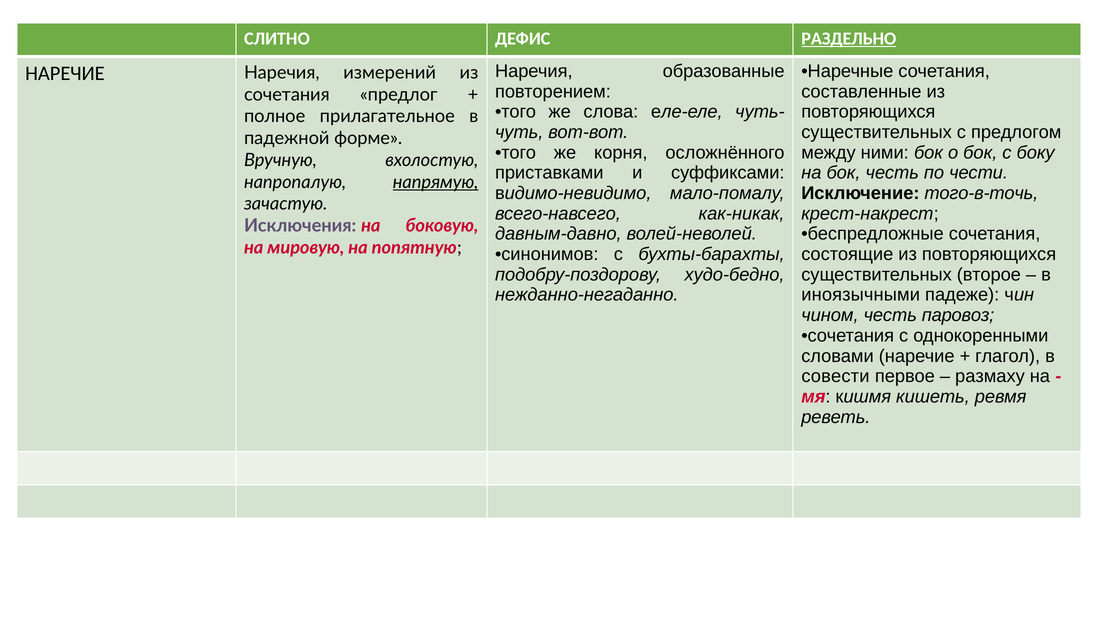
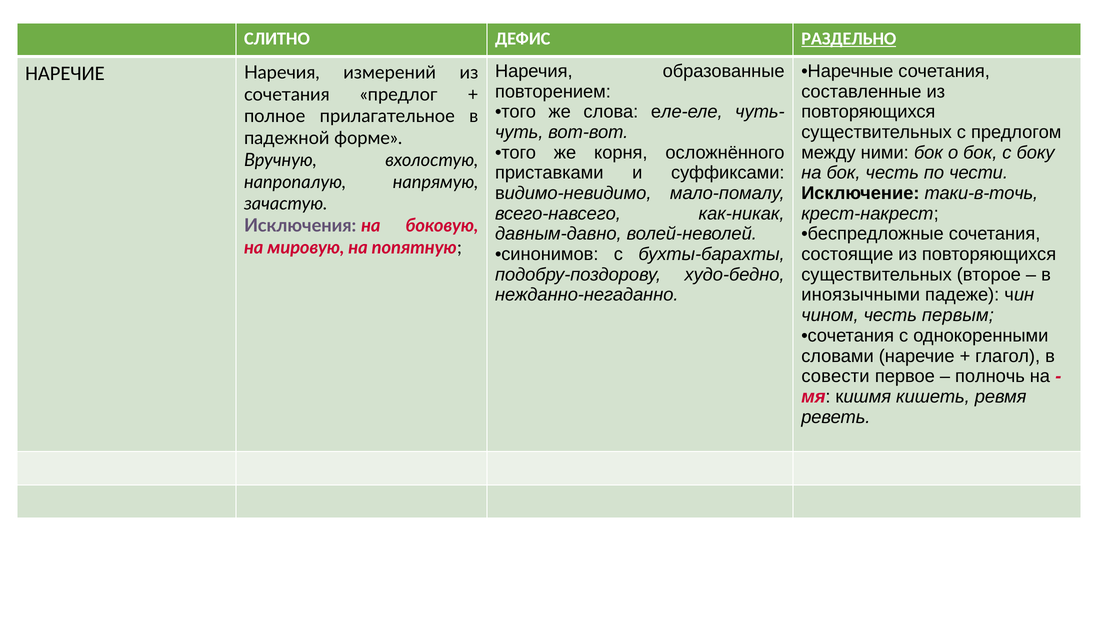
напрямую underline: present -> none (436, 182)
того-в-точь: того-в-точь -> таки-в-точь (981, 193)
паровоз: паровоз -> первым (958, 315)
размаху: размаху -> полночь (990, 376)
